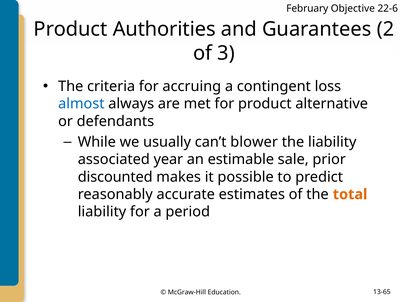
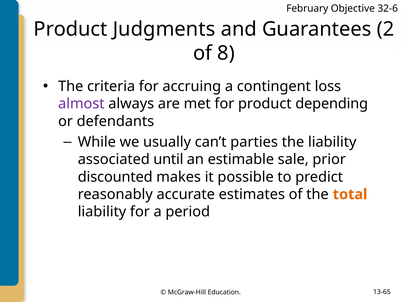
22-6: 22-6 -> 32-6 (388, 9)
Authorities: Authorities -> Judgments (164, 29)
3: 3 -> 8 (226, 53)
almost colour: blue -> purple (81, 104)
alternative: alternative -> depending (332, 104)
blower: blower -> parties (254, 142)
year: year -> until (168, 159)
